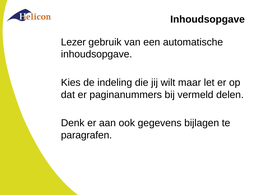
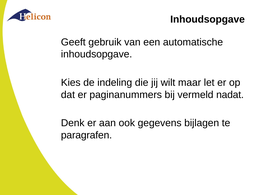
Lezer: Lezer -> Geeft (73, 42)
delen: delen -> nadat (230, 95)
